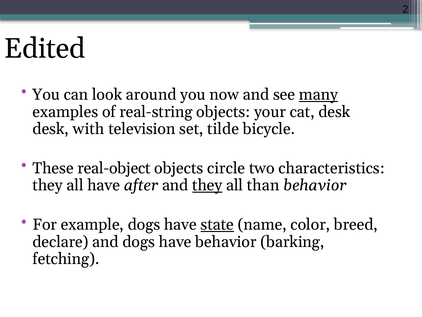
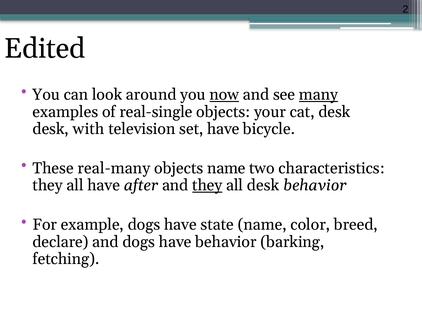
now underline: none -> present (224, 94)
real-string: real-string -> real-single (156, 112)
set tilde: tilde -> have (223, 129)
real-object: real-object -> real-many (114, 168)
objects circle: circle -> name (226, 168)
all than: than -> desk (263, 185)
state underline: present -> none (217, 224)
